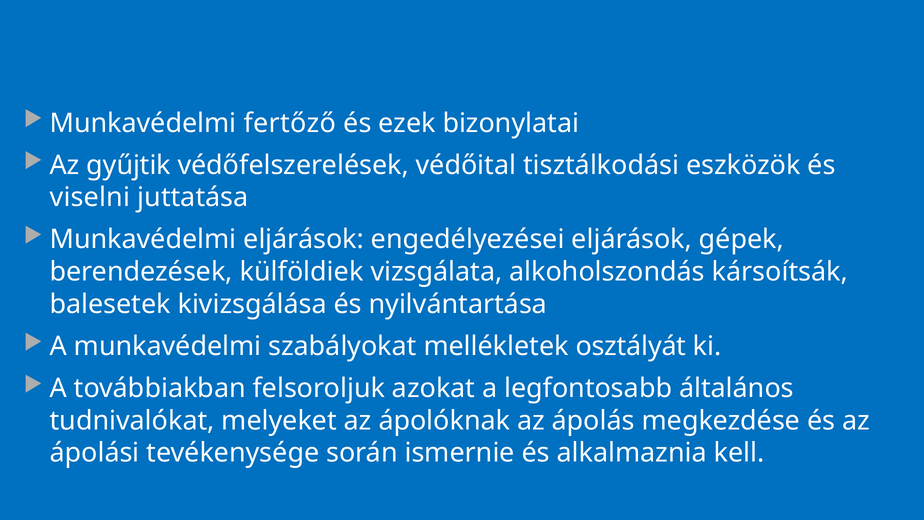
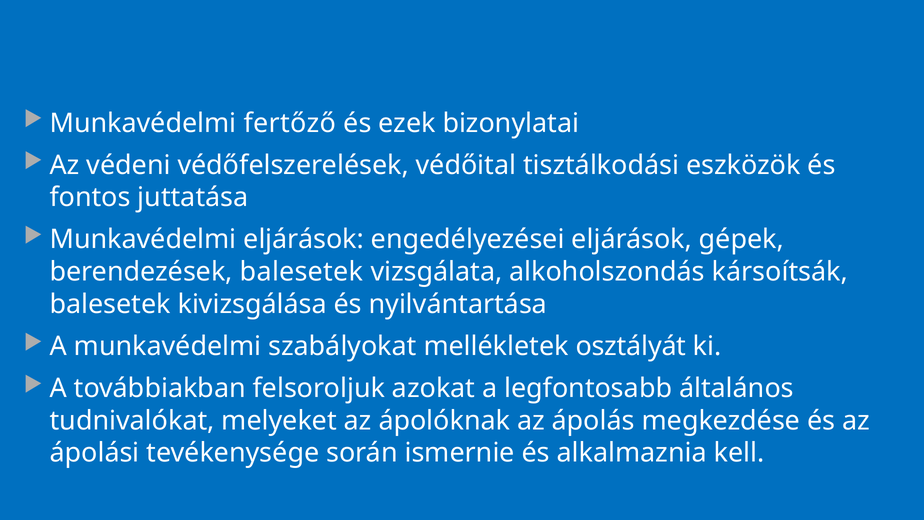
gyűjtik: gyűjtik -> védeni (129, 165)
viselni: viselni -> fontos (90, 197)
berendezések külföldiek: külföldiek -> balesetek (302, 272)
